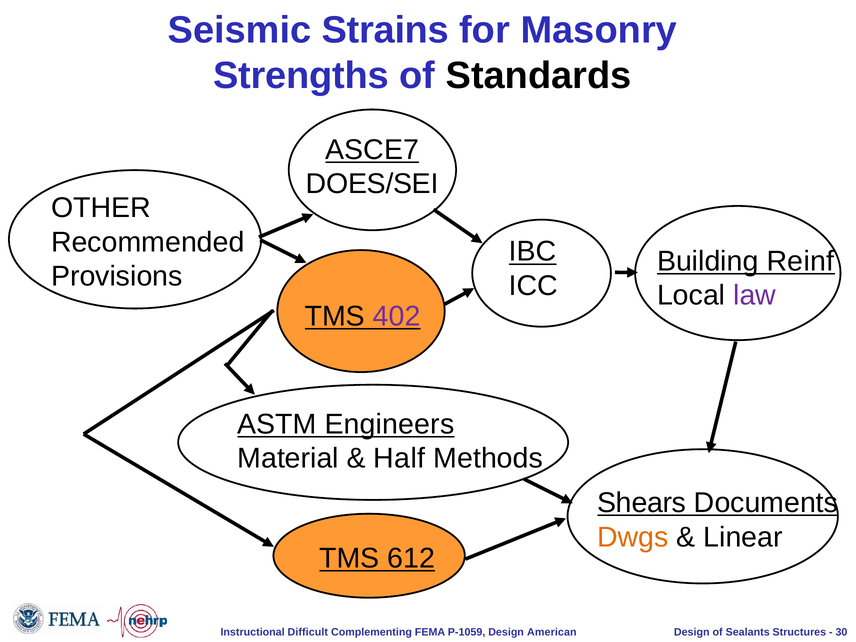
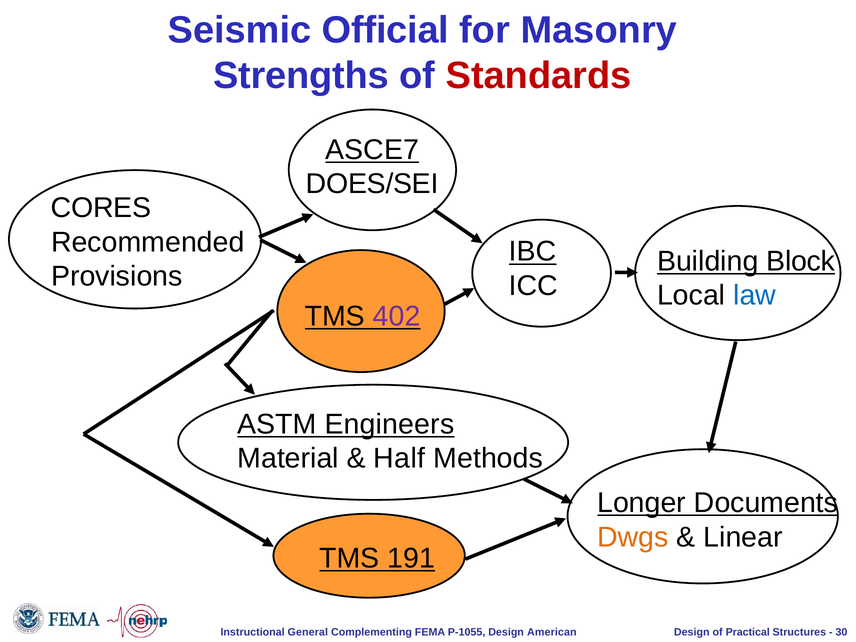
Strains: Strains -> Official (385, 30)
Standards colour: black -> red (539, 76)
OTHER: OTHER -> CORES (101, 208)
Reinf: Reinf -> Block (801, 261)
law colour: purple -> blue (755, 295)
Shears: Shears -> Longer (642, 503)
612: 612 -> 191 (411, 558)
Difficult: Difficult -> General (308, 632)
P-1059: P-1059 -> P-1055 (467, 632)
Sealants: Sealants -> Practical (748, 632)
